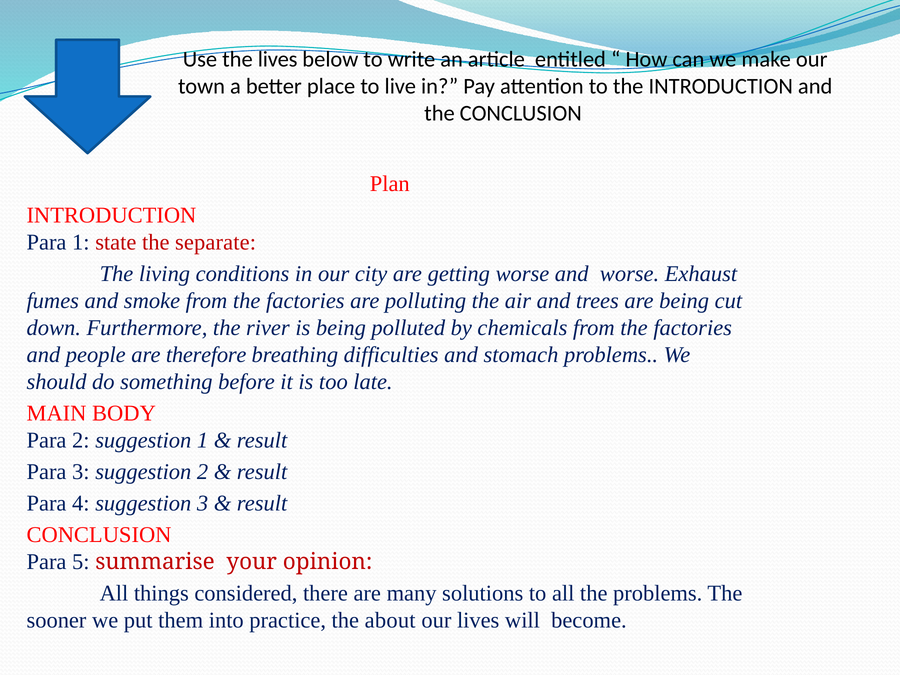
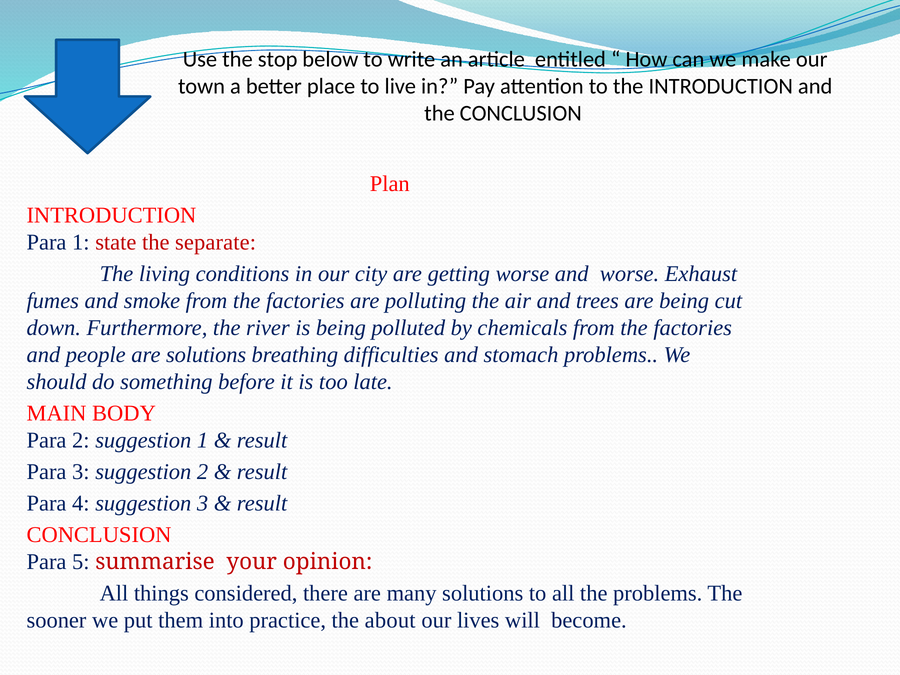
the lives: lives -> stop (278, 59)
are therefore: therefore -> solutions (206, 355)
